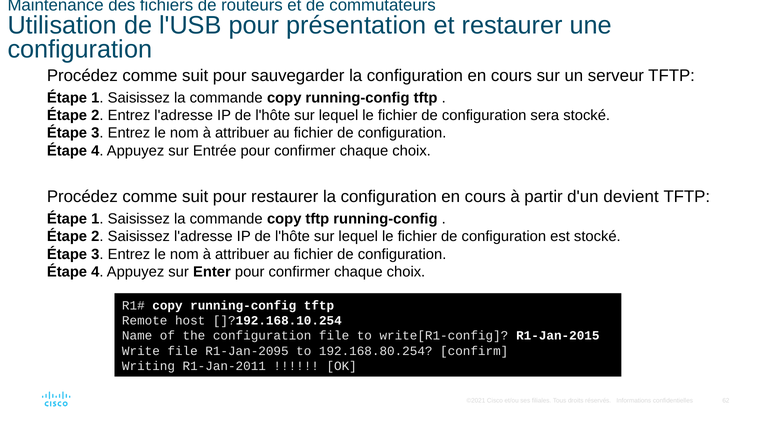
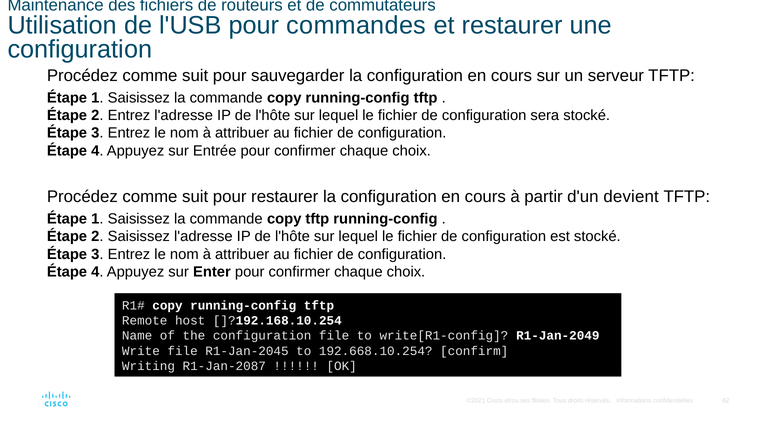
présentation: présentation -> commandes (356, 25)
R1-Jan-2015: R1-Jan-2015 -> R1-Jan-2049 (558, 335)
R1-Jan-2095: R1-Jan-2095 -> R1-Jan-2045 (247, 350)
192.168.80.254: 192.168.80.254 -> 192.668.10.254 (376, 350)
R1-Jan-2011: R1-Jan-2011 -> R1-Jan-2087 (224, 366)
